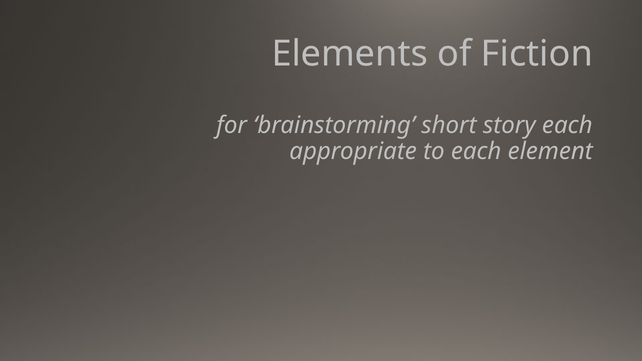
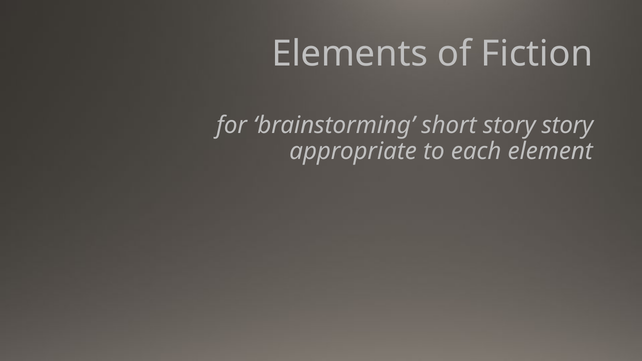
story each: each -> story (567, 125)
